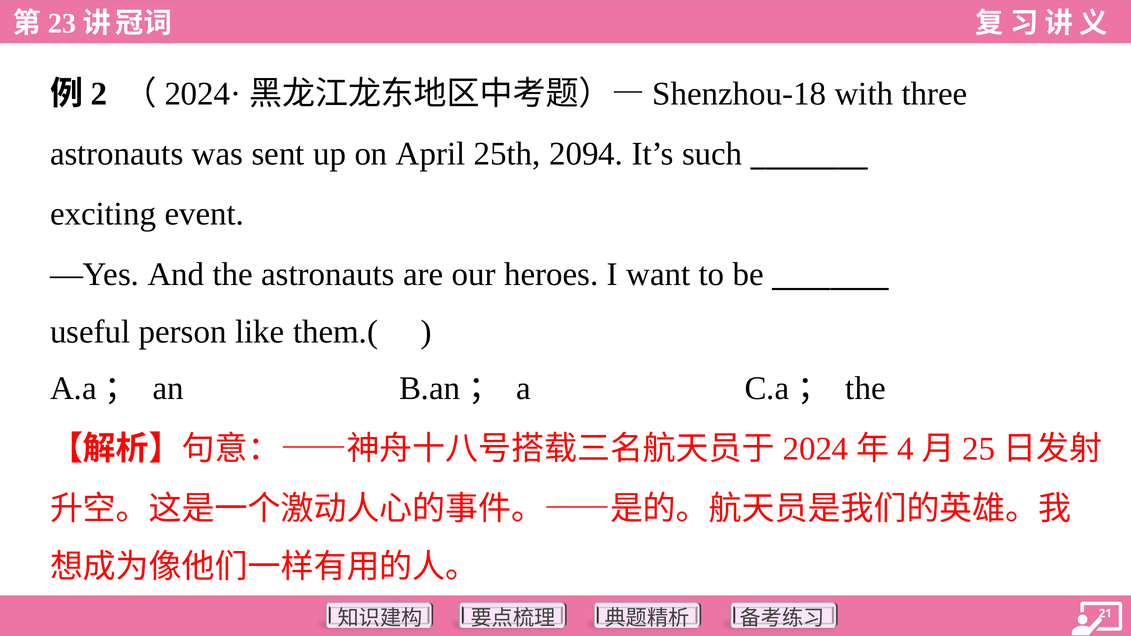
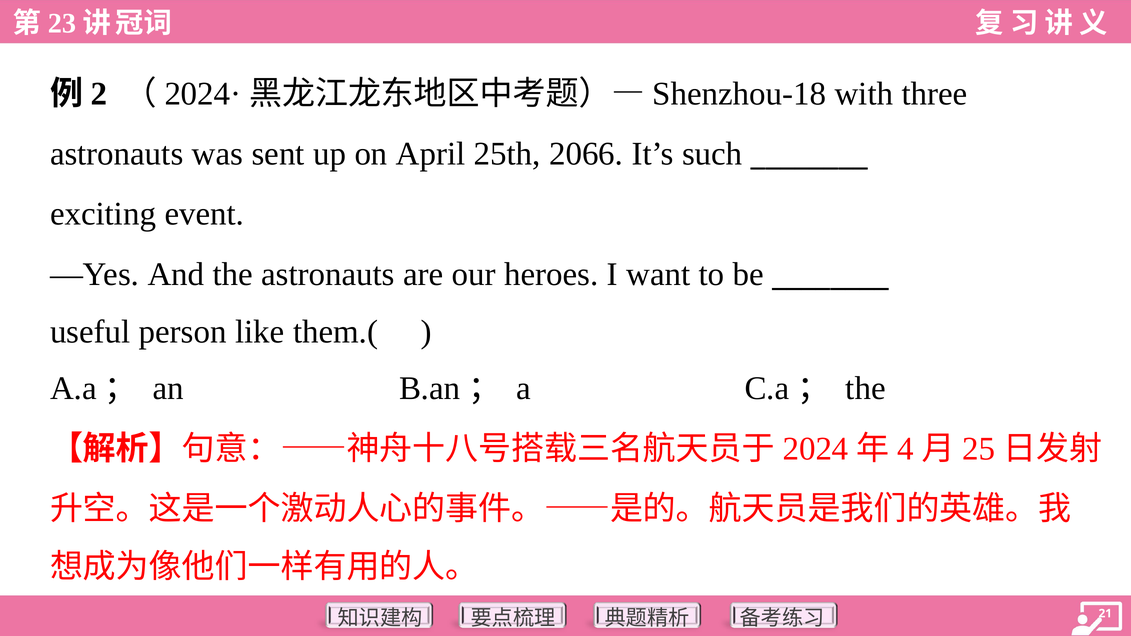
2094: 2094 -> 2066 (586, 154)
